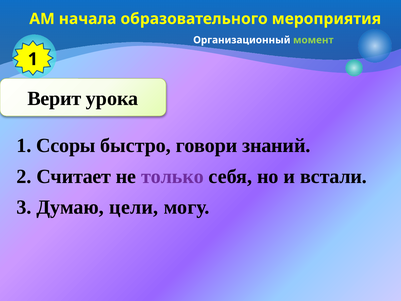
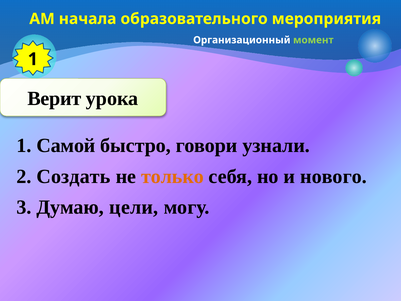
Ссоры: Ссоры -> Самой (66, 146)
знаний: знаний -> узнали (276, 146)
Считает: Считает -> Создать (74, 176)
только colour: purple -> orange (172, 176)
встали: встали -> нового (334, 176)
